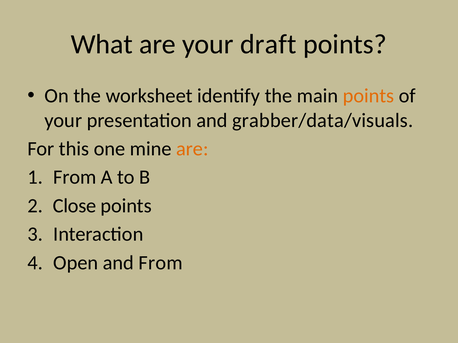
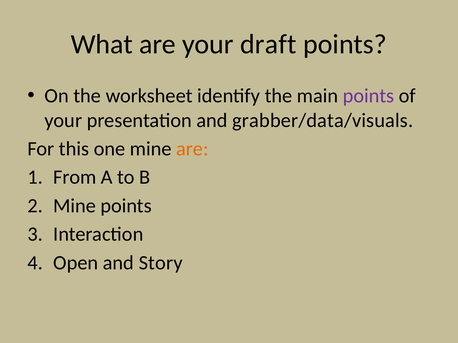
points colour: orange -> purple (369, 96)
Close: Close -> Mine (75, 206)
and From: From -> Story (161, 263)
